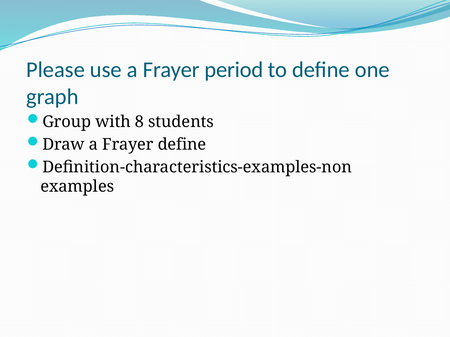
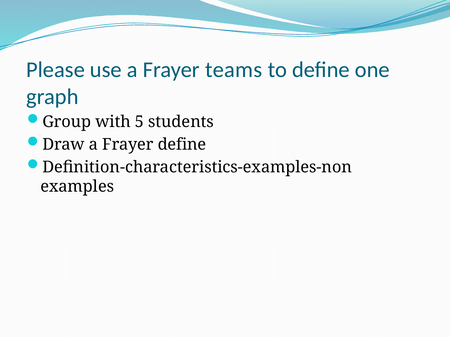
period: period -> teams (234, 70)
8: 8 -> 5 (139, 122)
